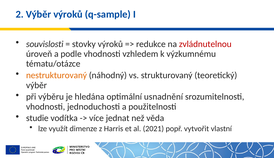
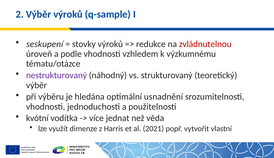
souvislosti: souvislosti -> seskupení (45, 44)
nestrukturovaný colour: orange -> purple (56, 75)
studie: studie -> kvótní (37, 118)
